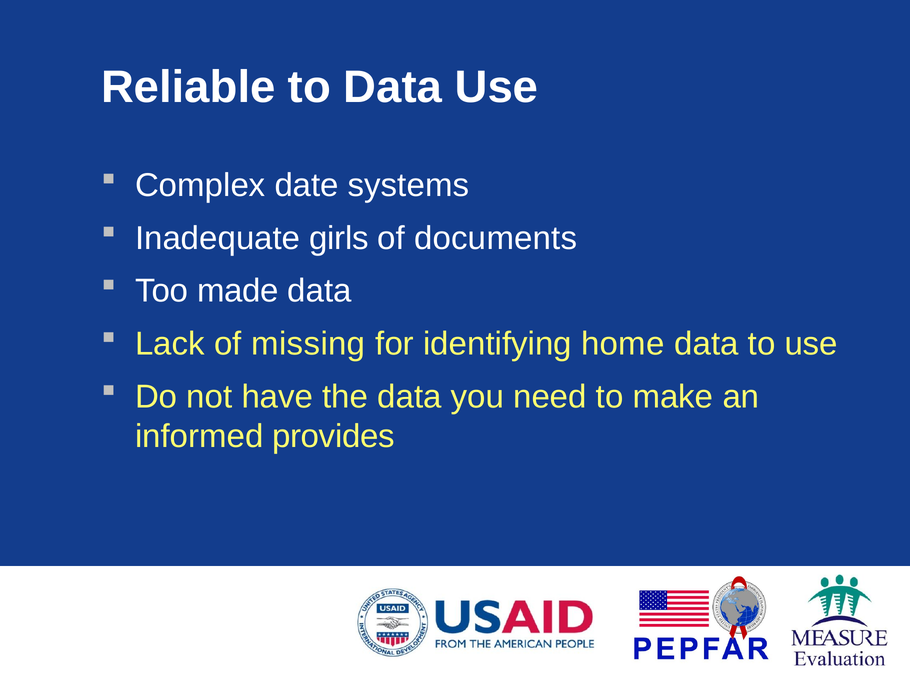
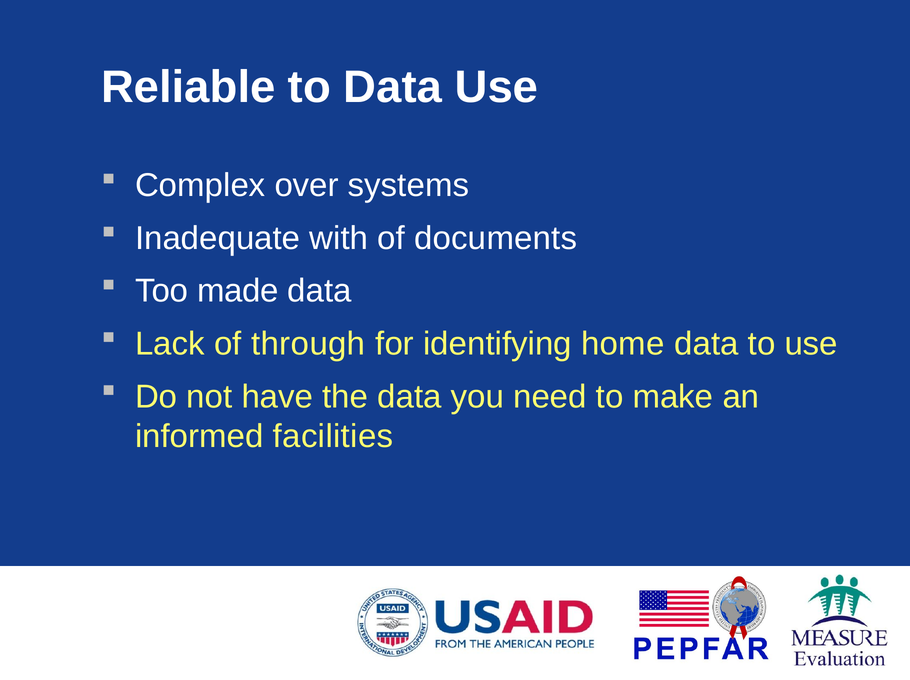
date: date -> over (307, 185)
girls: girls -> with (339, 238)
missing: missing -> through (308, 344)
provides: provides -> facilities (333, 437)
